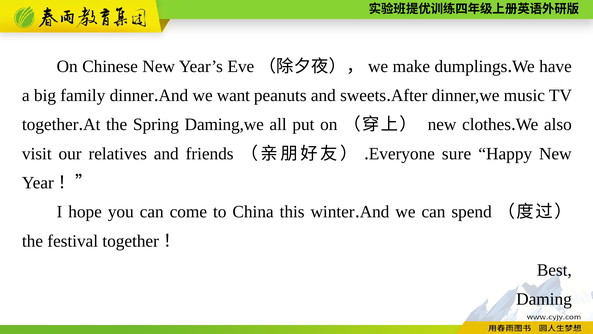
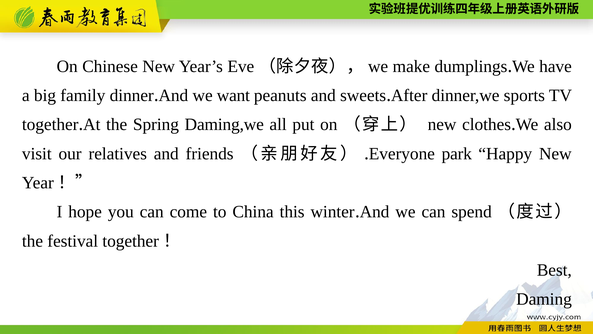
music: music -> sports (524, 95)
sure: sure -> park (457, 154)
